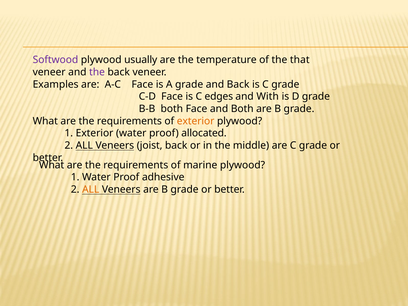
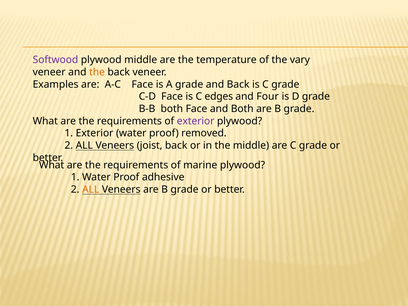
plywood usually: usually -> middle (141, 60)
that: that -> vary (300, 60)
the colour: purple -> orange (97, 72)
With: With -> Four (268, 97)
exterior colour: orange -> purple (196, 121)
allocated: allocated -> removed (204, 133)
